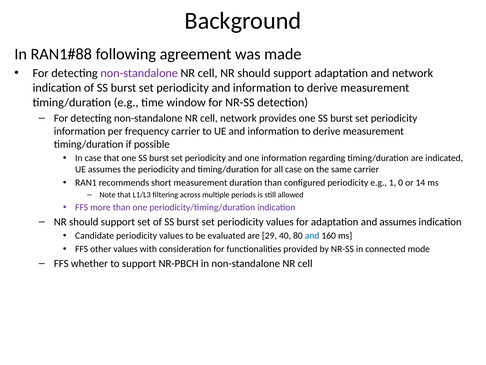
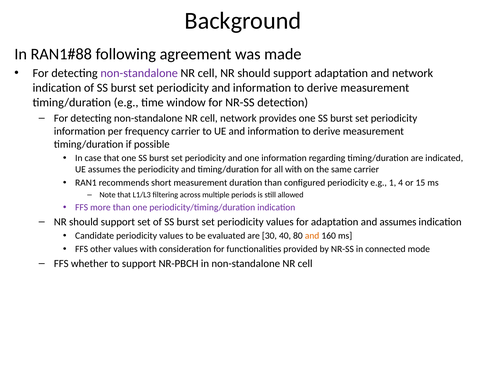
all case: case -> with (294, 169)
0: 0 -> 4 (401, 183)
14: 14 -> 15 (420, 183)
29: 29 -> 30 (269, 235)
and colour: blue -> orange (312, 235)
